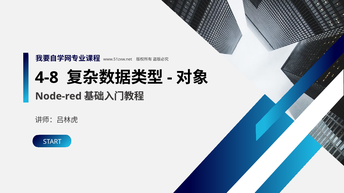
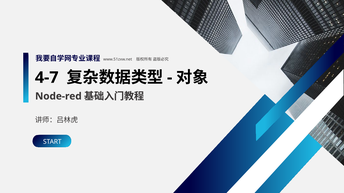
4-8: 4-8 -> 4-7 (47, 78)
